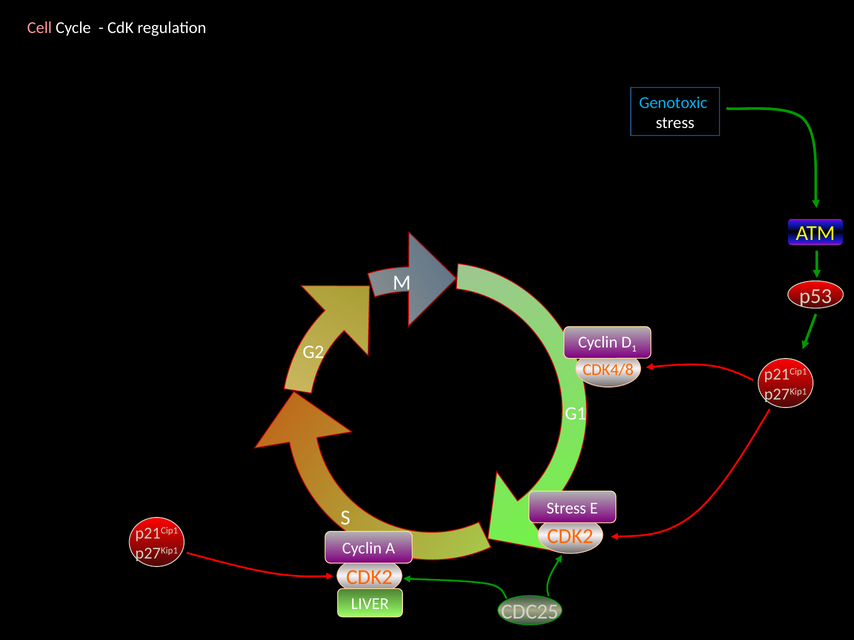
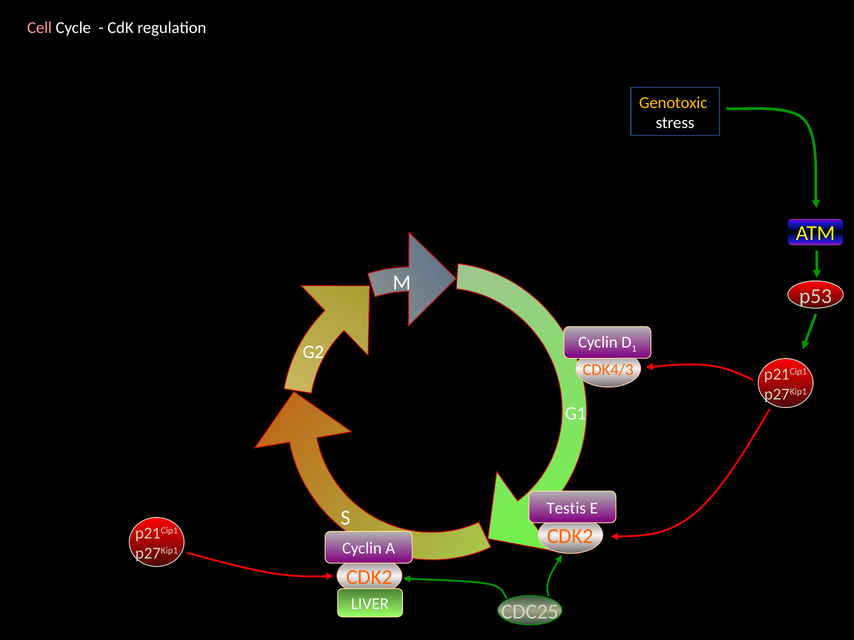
Genotoxic colour: light blue -> yellow (673, 103)
CDK4/8: CDK4/8 -> CDK4/3 (608, 370)
Stress: Stress -> Testis (566, 508)
